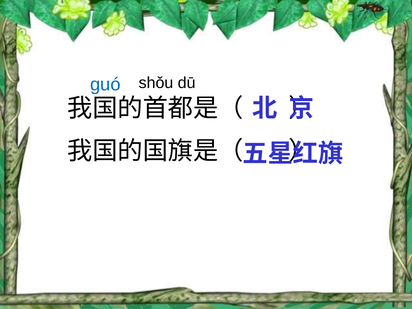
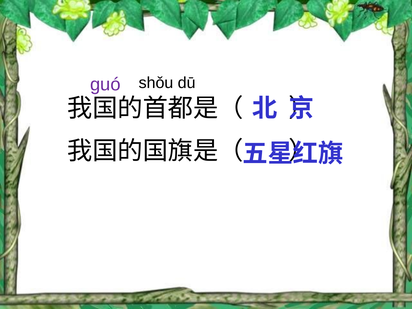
guó colour: blue -> purple (105, 84)
